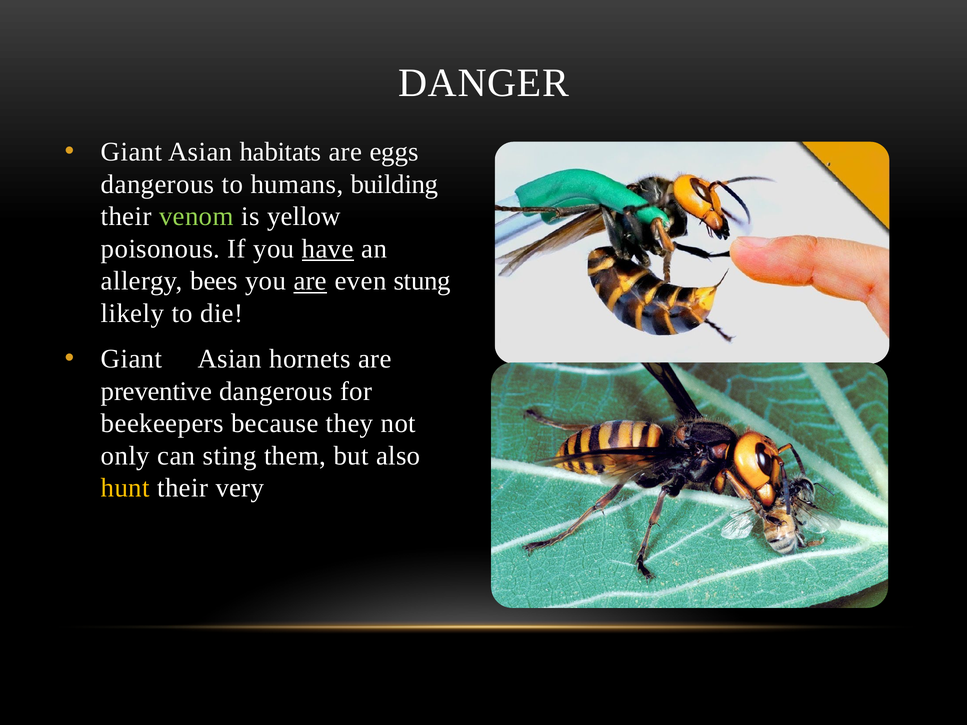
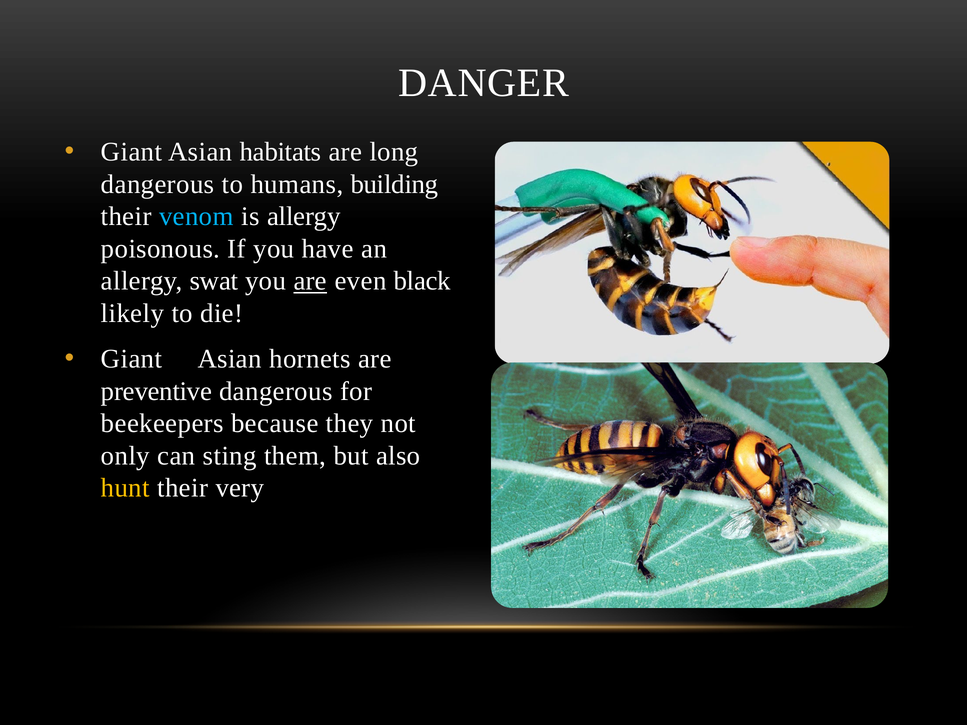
eggs: eggs -> long (394, 152)
venom colour: light green -> light blue (196, 217)
is yellow: yellow -> allergy (304, 217)
have underline: present -> none (328, 249)
bees: bees -> swat (214, 281)
stung: stung -> black (422, 281)
